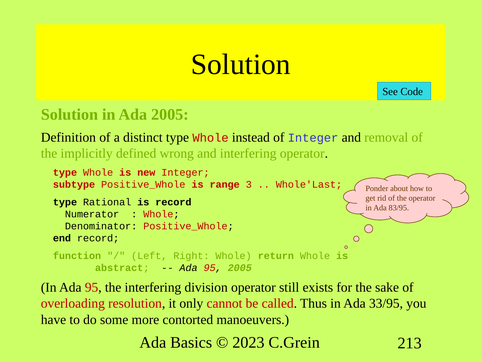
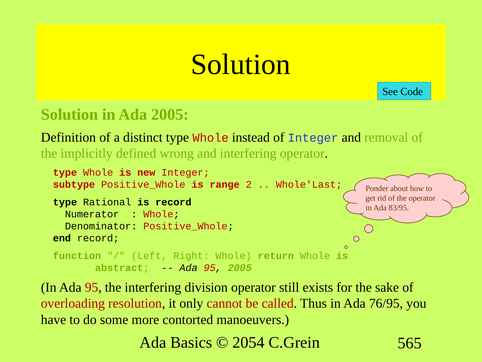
3: 3 -> 2 (249, 184)
33/95: 33/95 -> 76/95 (386, 303)
2023: 2023 -> 2054 (248, 342)
213: 213 -> 565 (410, 343)
